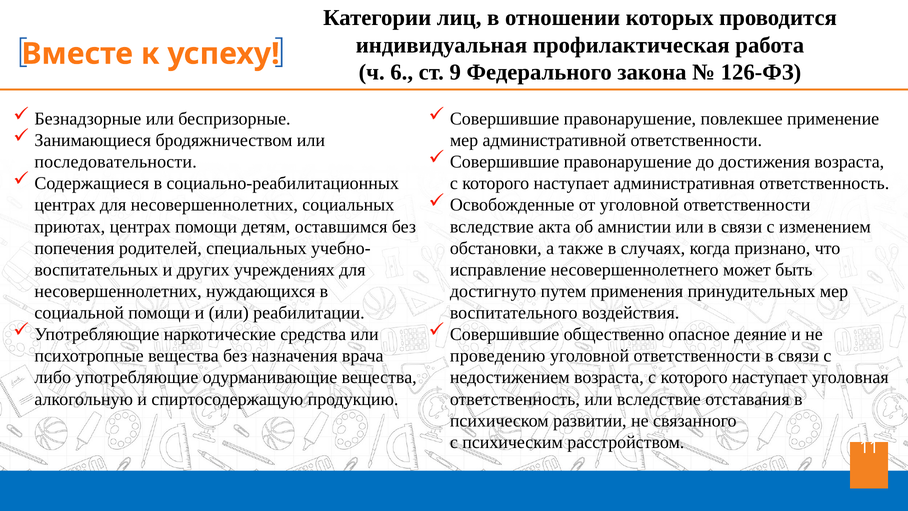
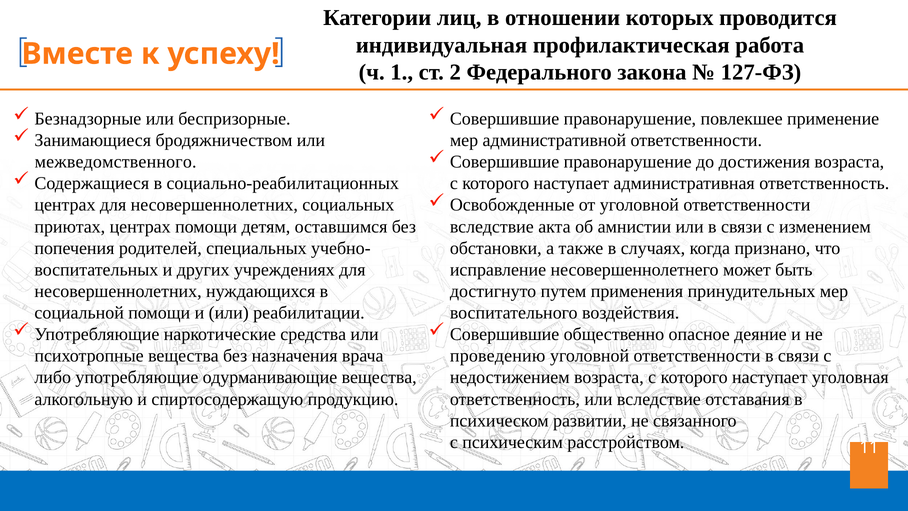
6: 6 -> 1 (402, 72)
9: 9 -> 2 (455, 72)
126-ФЗ: 126-ФЗ -> 127-ФЗ (761, 72)
последовательности: последовательности -> межведомственного (116, 162)
